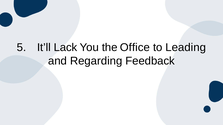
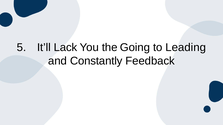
Office: Office -> Going (135, 48)
Regarding: Regarding -> Constantly (96, 61)
